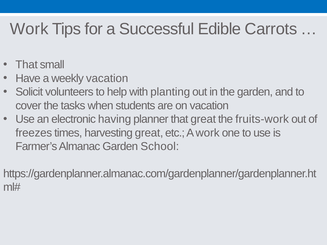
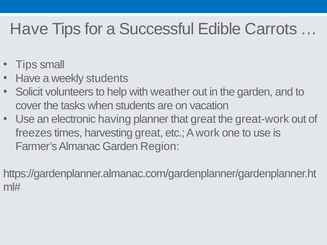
Work: Work -> Have (29, 29)
That: That -> Tips (26, 65)
weekly vacation: vacation -> students (107, 78)
planting: planting -> weather (170, 92)
fruits-work: fruits-work -> great-work (262, 119)
School: School -> Region (160, 147)
